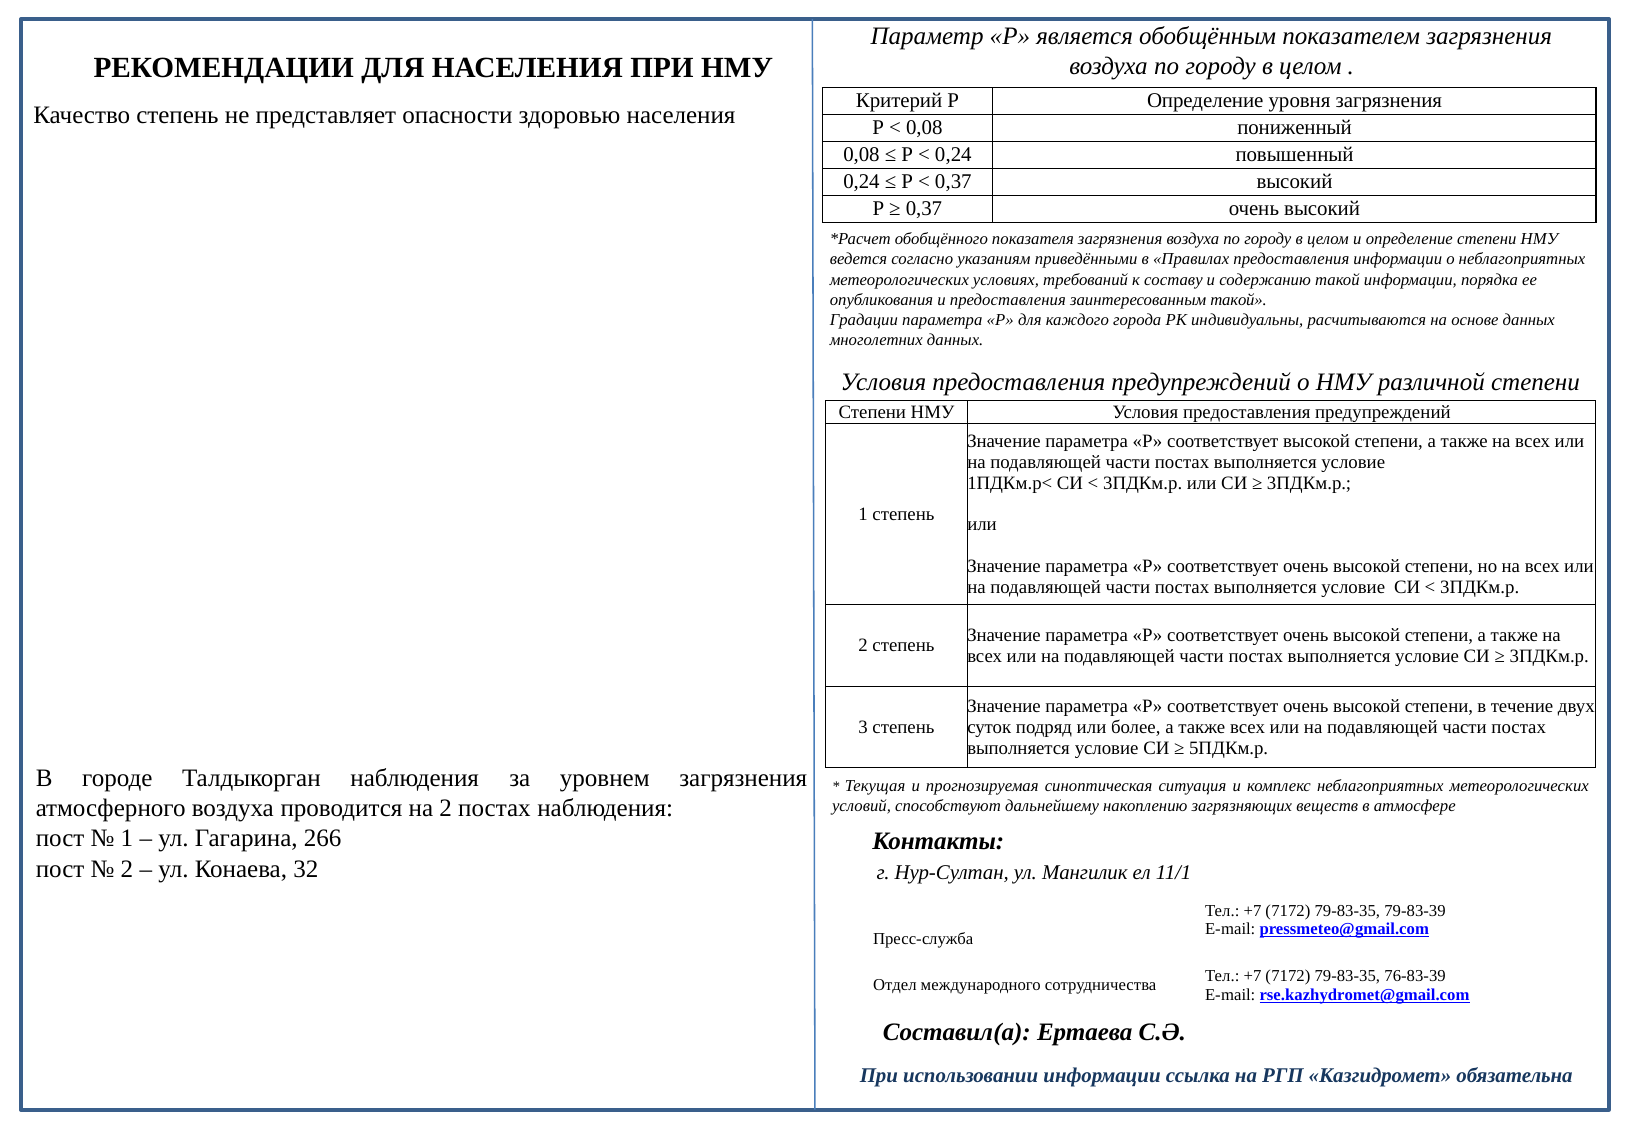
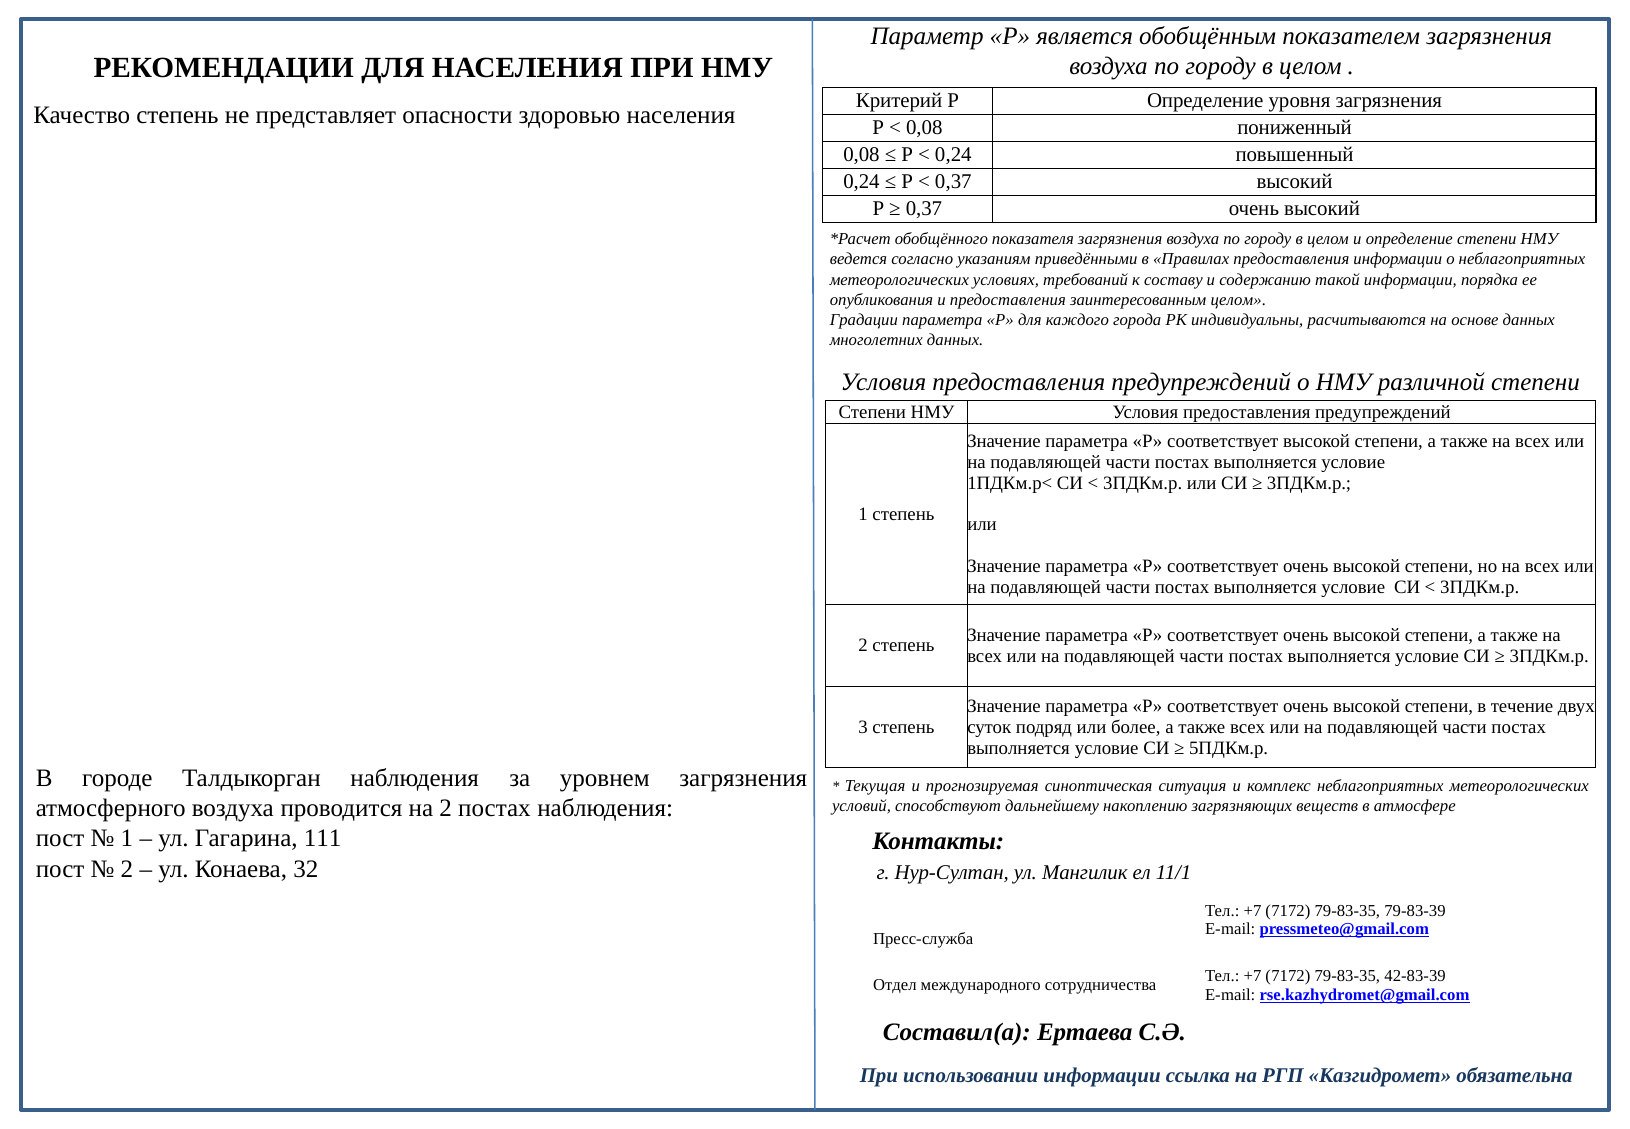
заинтересованным такой: такой -> целом (1238, 299)
266: 266 -> 111 (323, 838)
76-83-39: 76-83-39 -> 42-83-39 (1415, 976)
